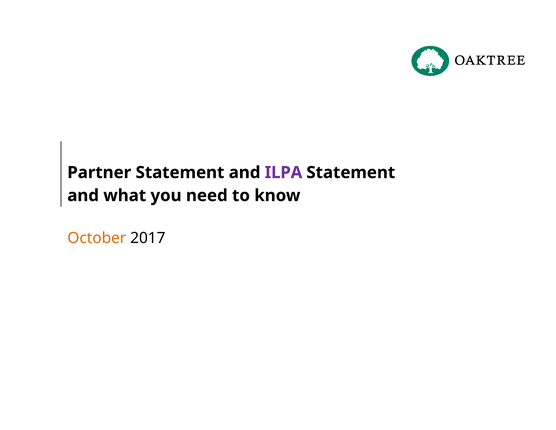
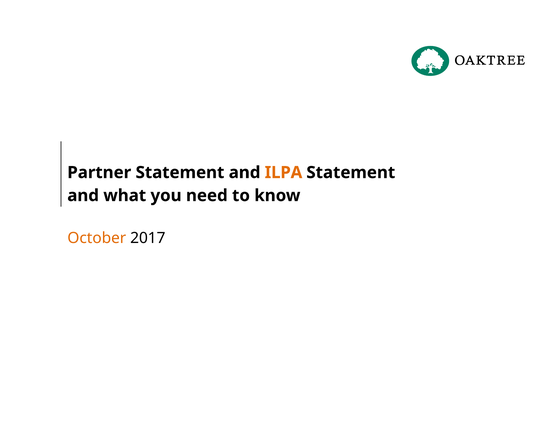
ILPA colour: purple -> orange (283, 172)
